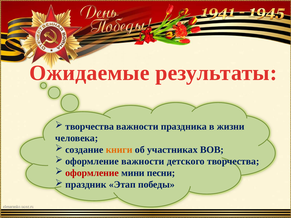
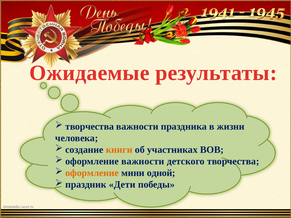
оформление colour: red -> orange (92, 173)
песни: песни -> одной (161, 173)
Этап: Этап -> Дети (122, 185)
